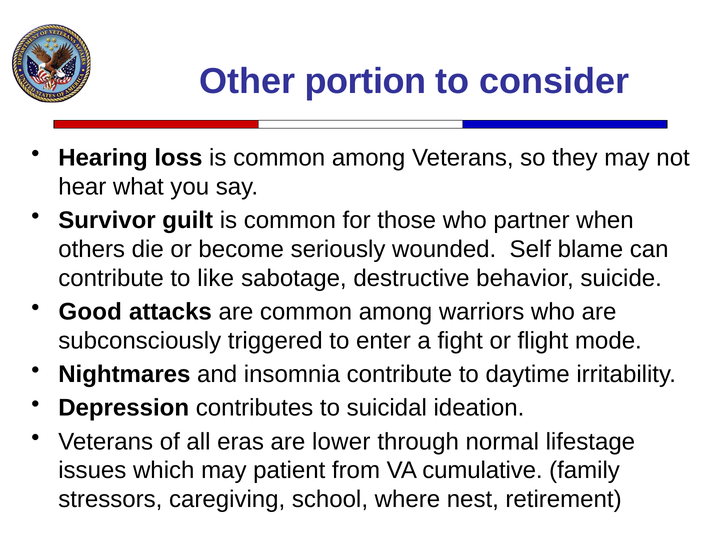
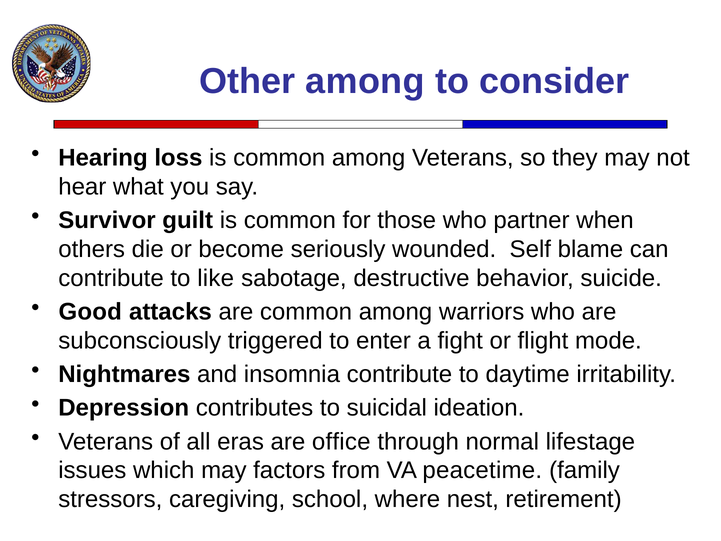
Other portion: portion -> among (365, 81)
lower: lower -> office (341, 441)
patient: patient -> factors (289, 470)
cumulative: cumulative -> peacetime (482, 470)
